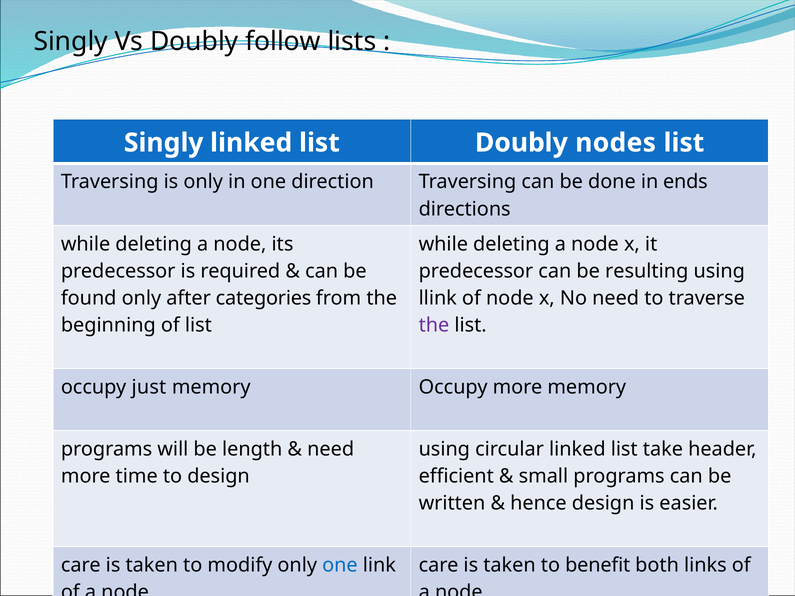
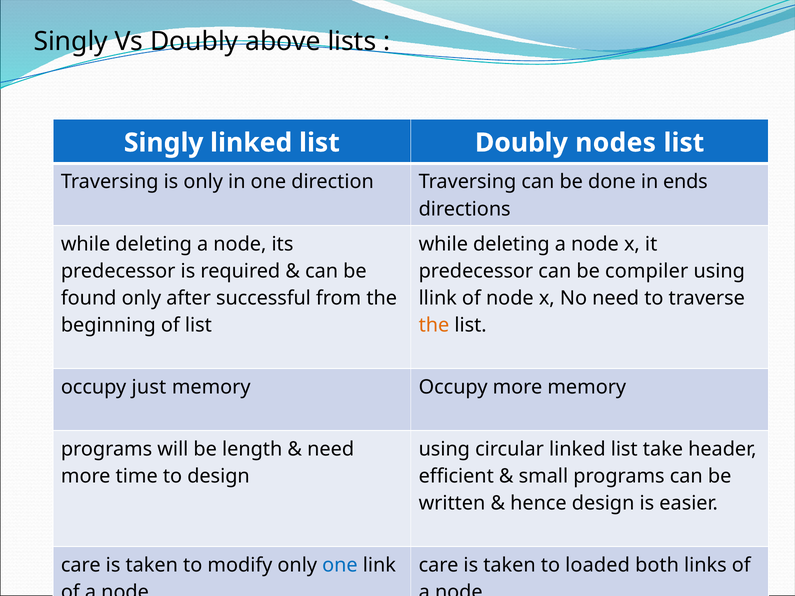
follow: follow -> above (283, 42)
resulting: resulting -> compiler (647, 271)
categories: categories -> successful (263, 298)
the colour: purple -> orange (434, 325)
benefit: benefit -> loaded (598, 565)
